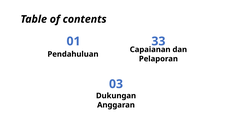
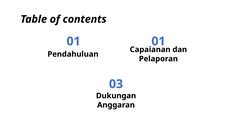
01 33: 33 -> 01 (158, 41)
